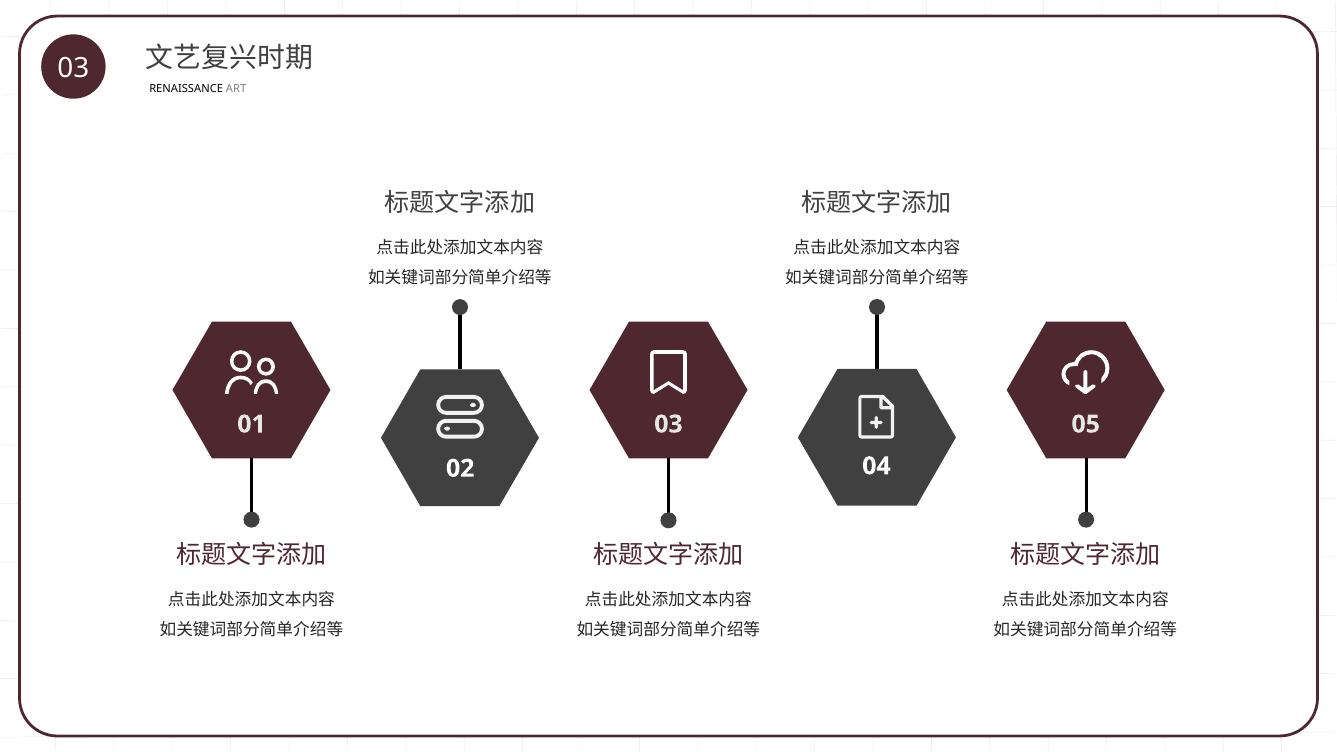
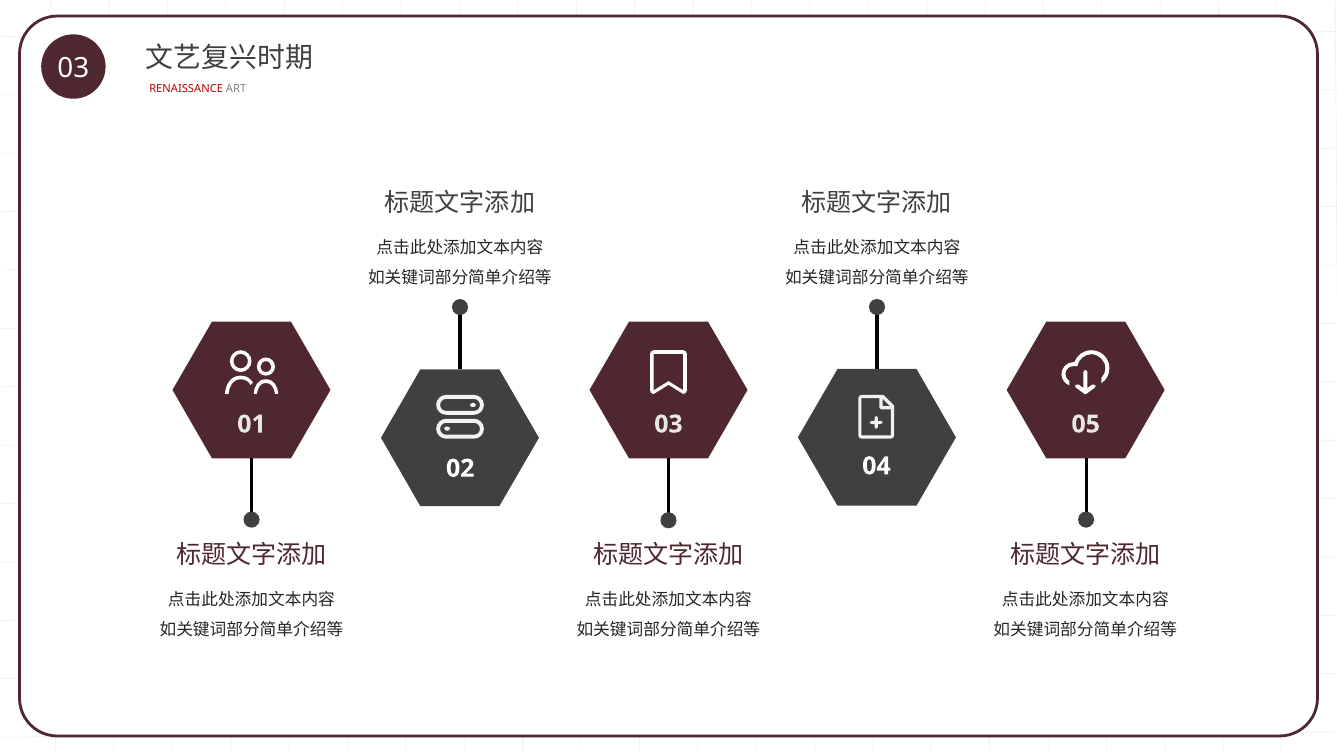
RENAISSANCE colour: black -> red (186, 89)
